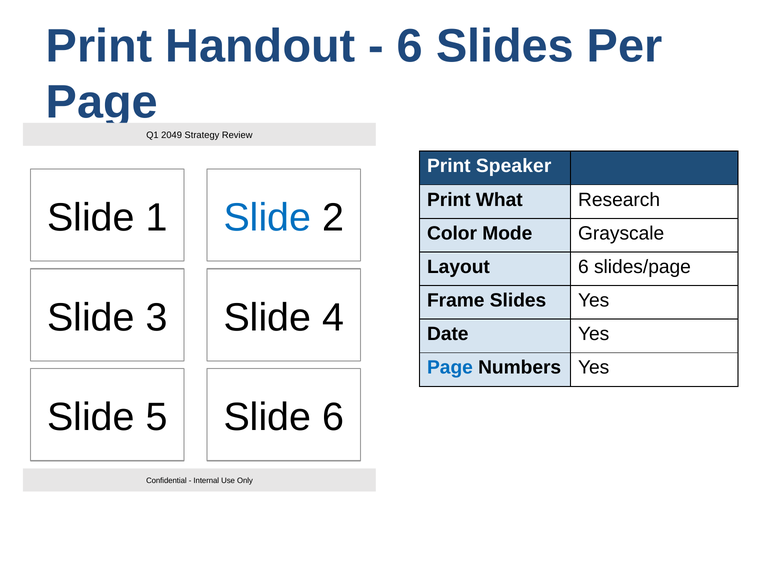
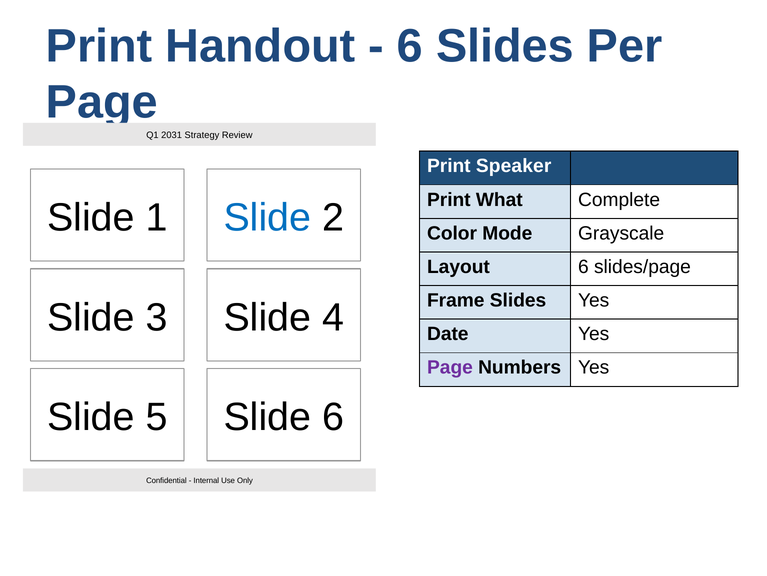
2049: 2049 -> 2031 (172, 135)
Research: Research -> Complete (619, 199)
Page colour: blue -> purple (450, 367)
